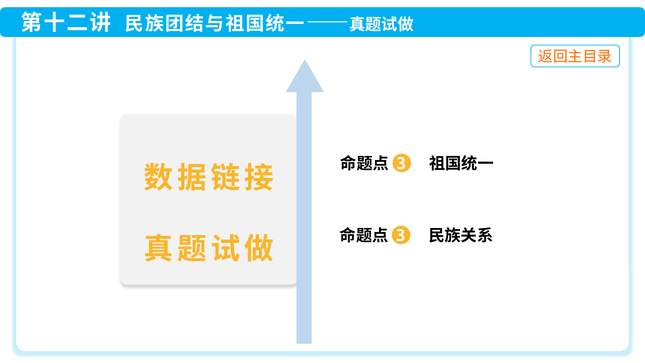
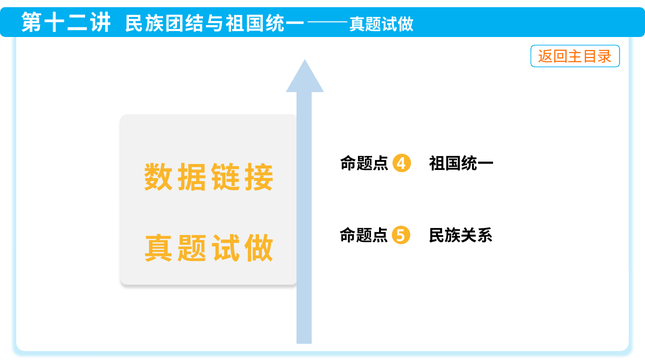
3: 3 -> 4 (401, 164)
3: 3 -> 5 (401, 236)
